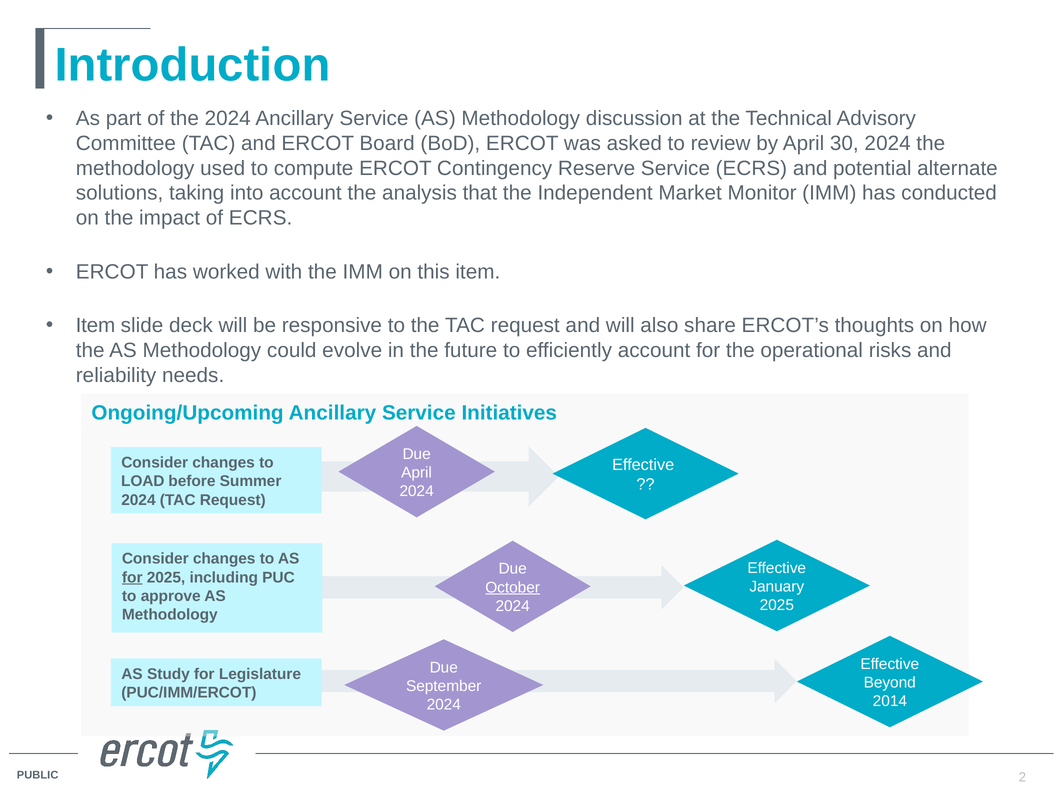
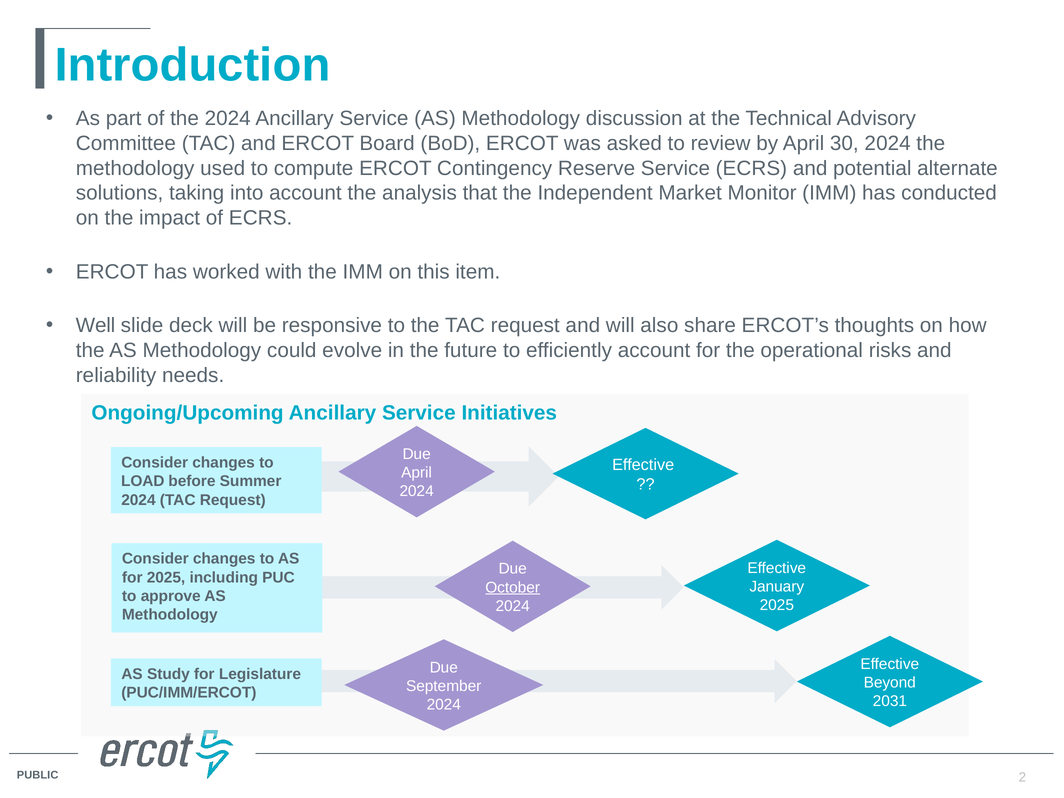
Item: Item -> Well (95, 326)
for underline: present -> none (132, 577)
2014: 2014 -> 2031 (890, 701)
